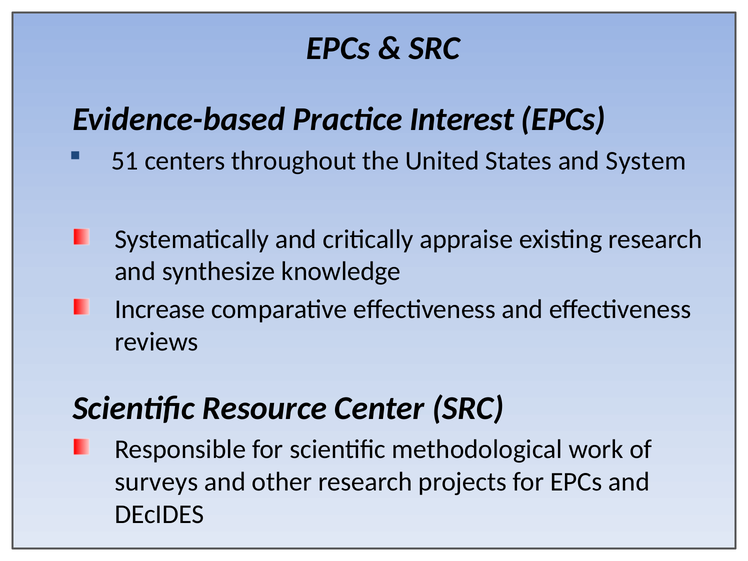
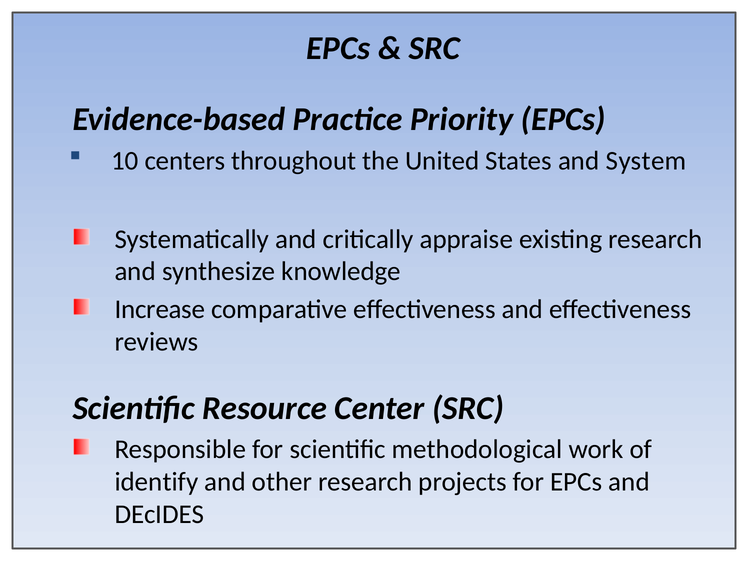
Interest: Interest -> Priority (462, 120)
51: 51 -> 10 (125, 161)
surveys: surveys -> identify (156, 482)
